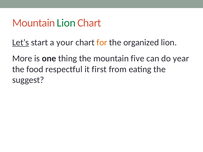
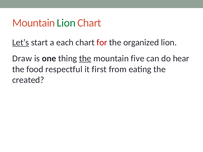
your: your -> each (65, 43)
for colour: orange -> red (102, 43)
More: More -> Draw (22, 58)
the underline: none -> present (85, 58)
year: year -> hear (181, 58)
suggest: suggest -> created (28, 80)
